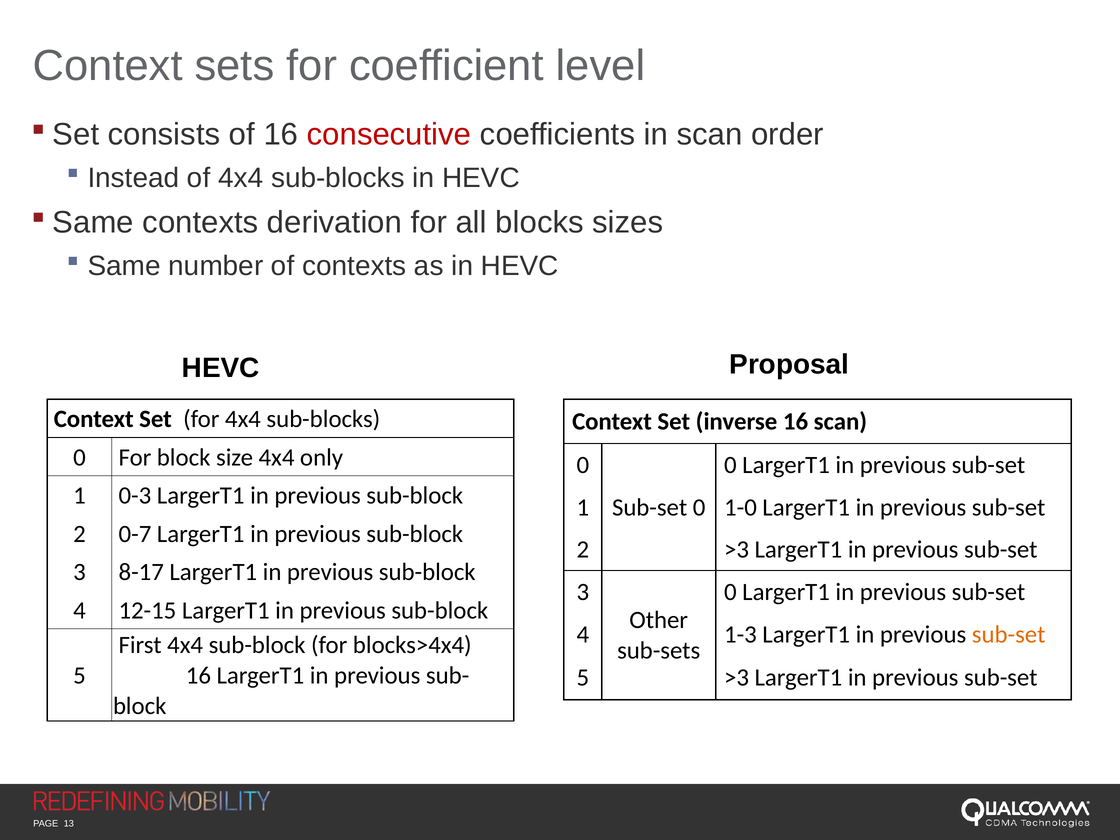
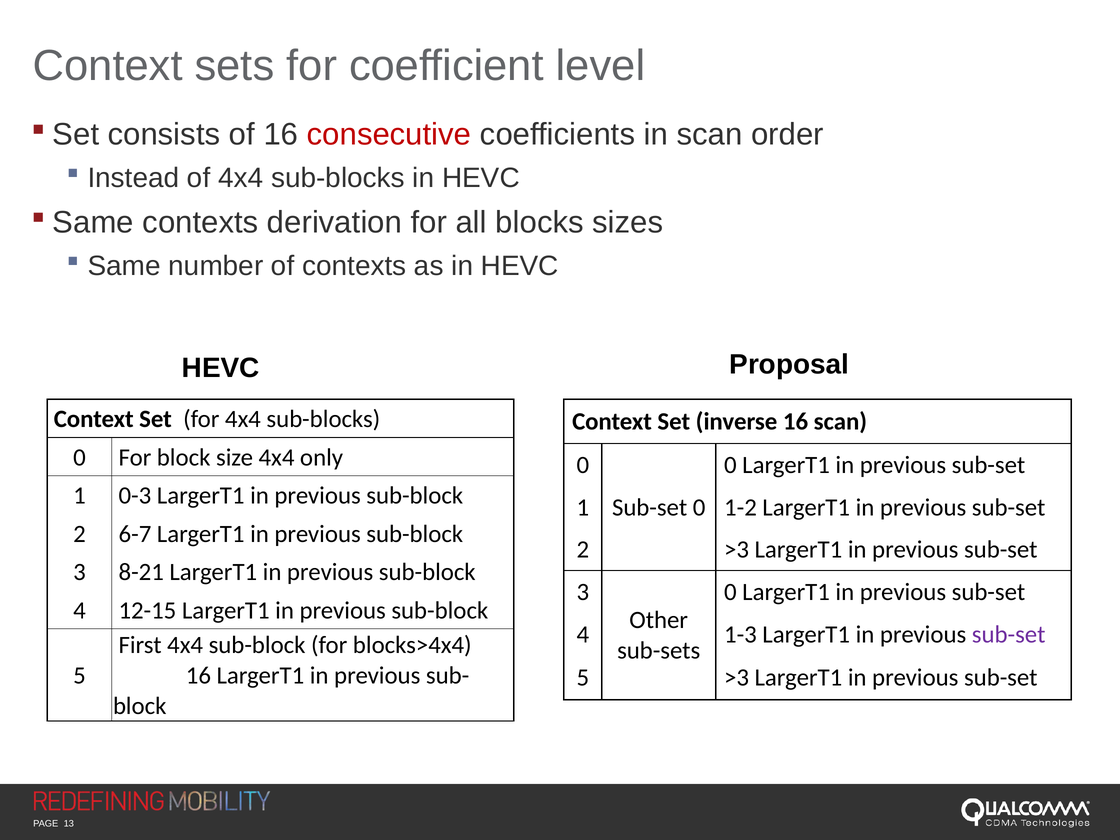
1-0: 1-0 -> 1-2 (740, 507)
0-7: 0-7 -> 6-7 (135, 534)
8-17: 8-17 -> 8-21 (141, 572)
sub-set colour: orange -> purple (1009, 634)
